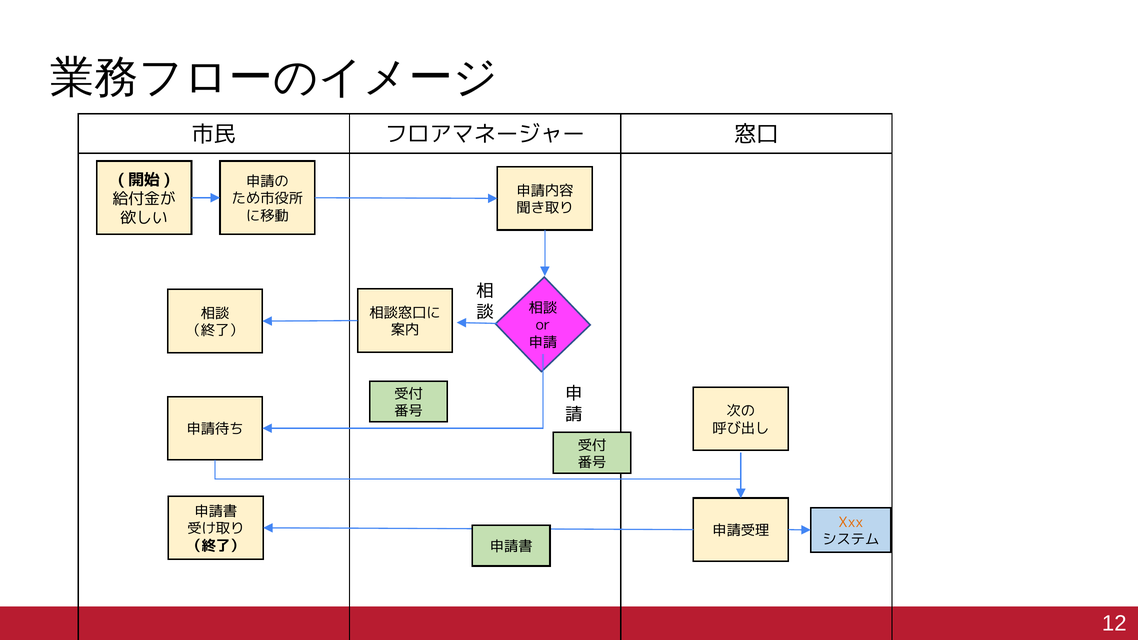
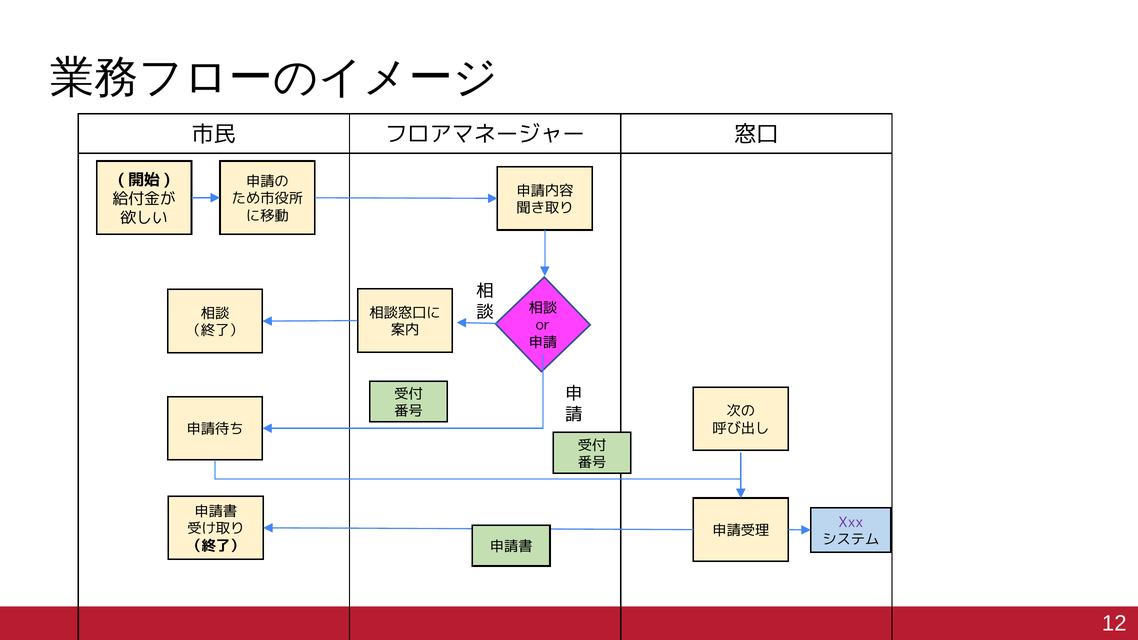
Xxx colour: orange -> purple (851, 522)
